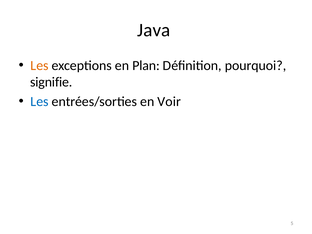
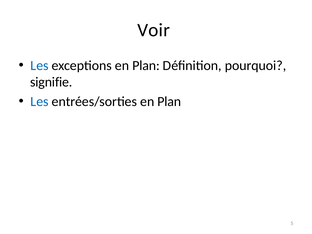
Java: Java -> Voir (154, 30)
Les colour: orange -> blue (40, 65)
entrées/sorties en Voir: Voir -> Plan (169, 102)
